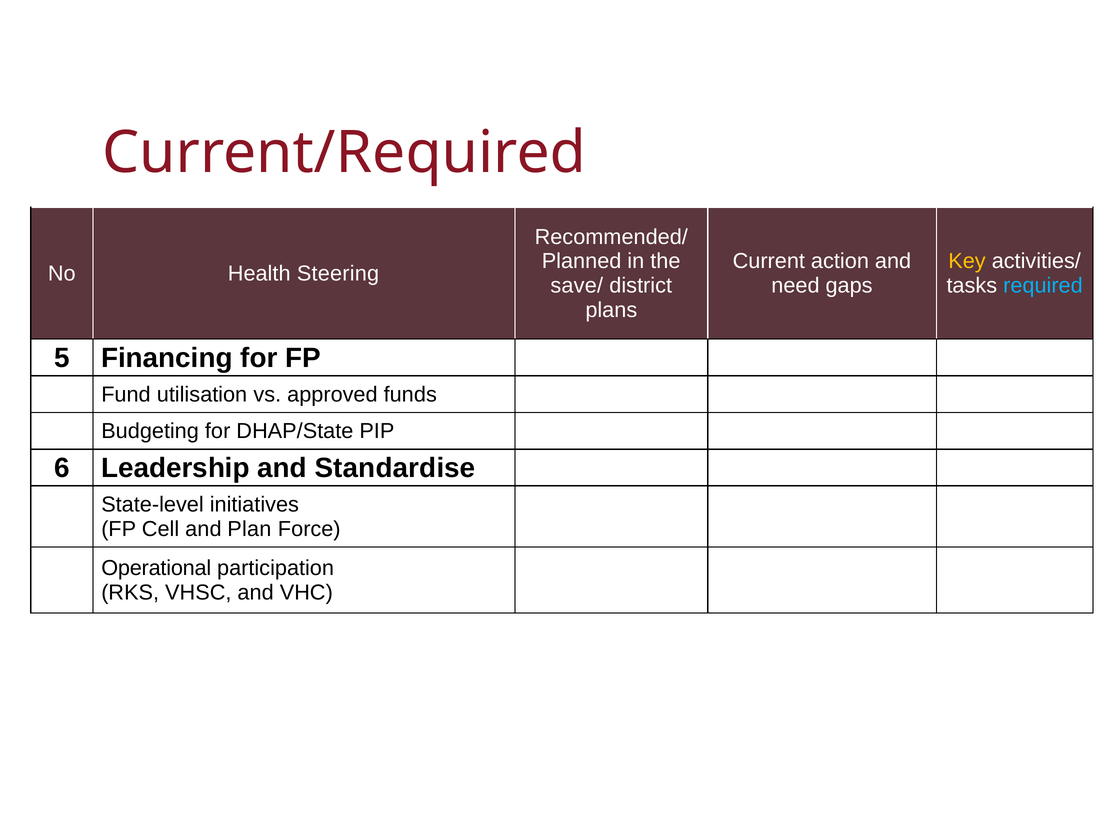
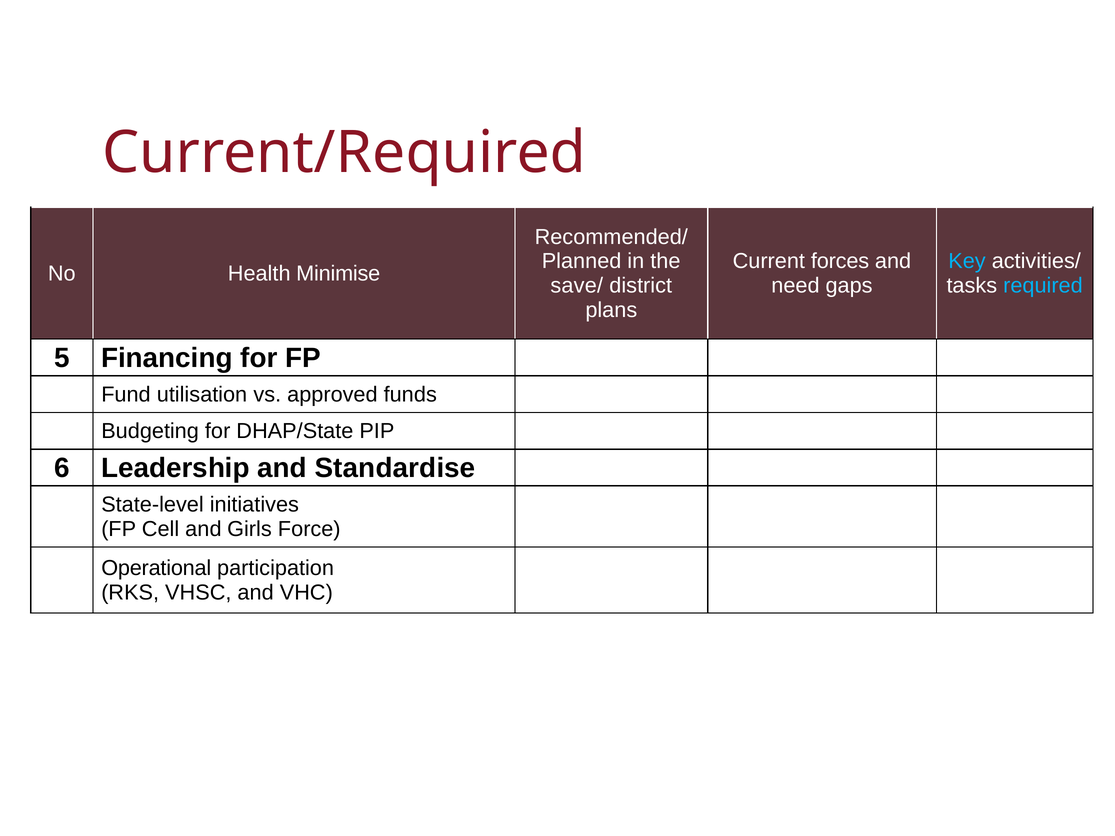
action: action -> forces (840, 261)
Key colour: yellow -> light blue (967, 261)
Steering: Steering -> Minimise (338, 274)
Plan: Plan -> Girls (249, 529)
